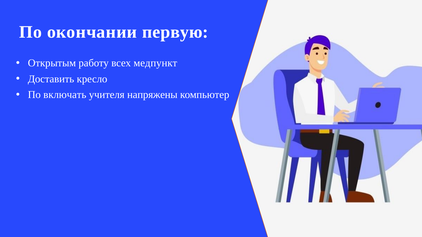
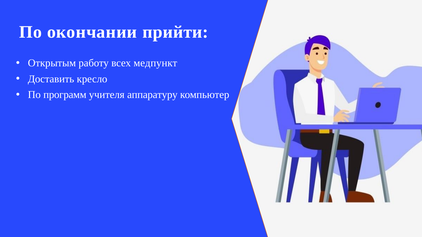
первую: первую -> прийти (175, 32)
включать: включать -> программ (65, 95)
напряжены: напряжены -> аппаратуру (152, 95)
